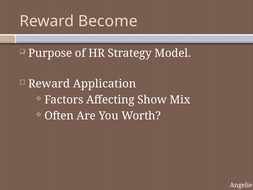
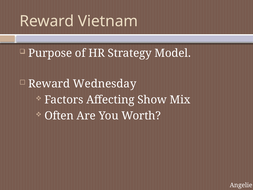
Become: Become -> Vietnam (108, 21)
Application: Application -> Wednesday (105, 84)
